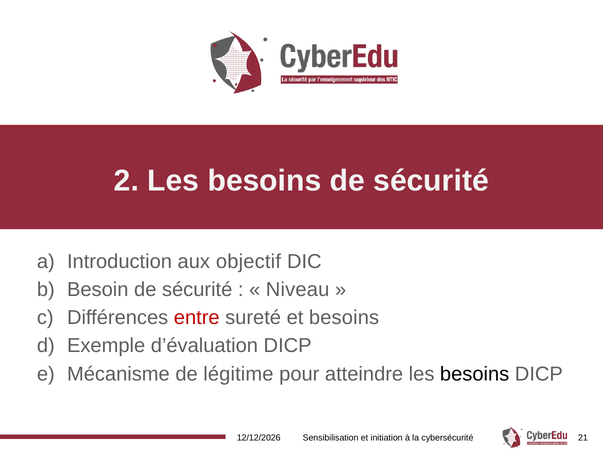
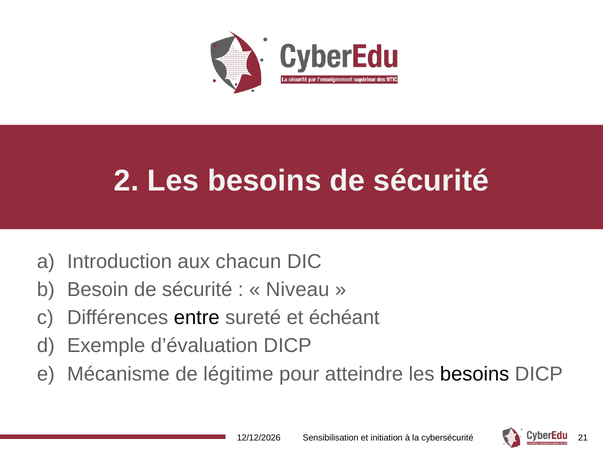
objectif: objectif -> chacun (248, 262)
entre colour: red -> black (197, 318)
et besoins: besoins -> échéant (344, 318)
